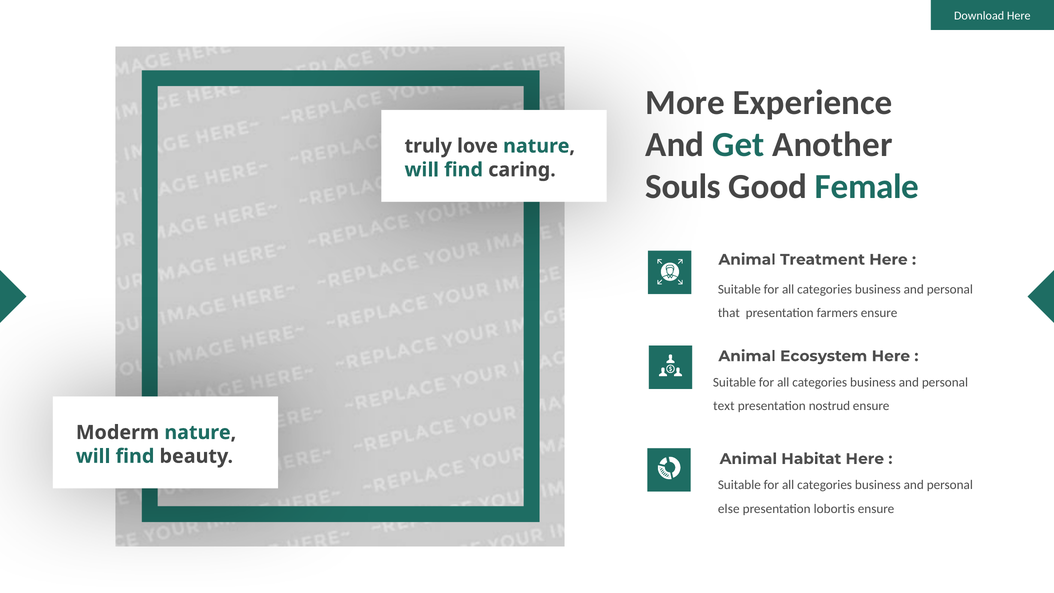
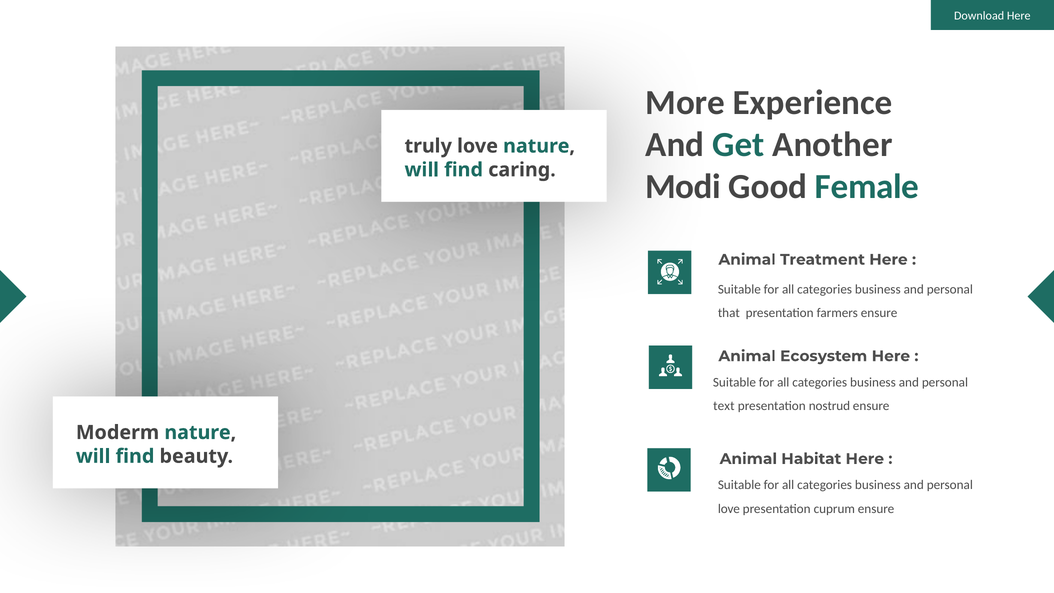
Souls: Souls -> Modi (683, 187)
else: else -> love (729, 509)
lobortis: lobortis -> cuprum (834, 509)
